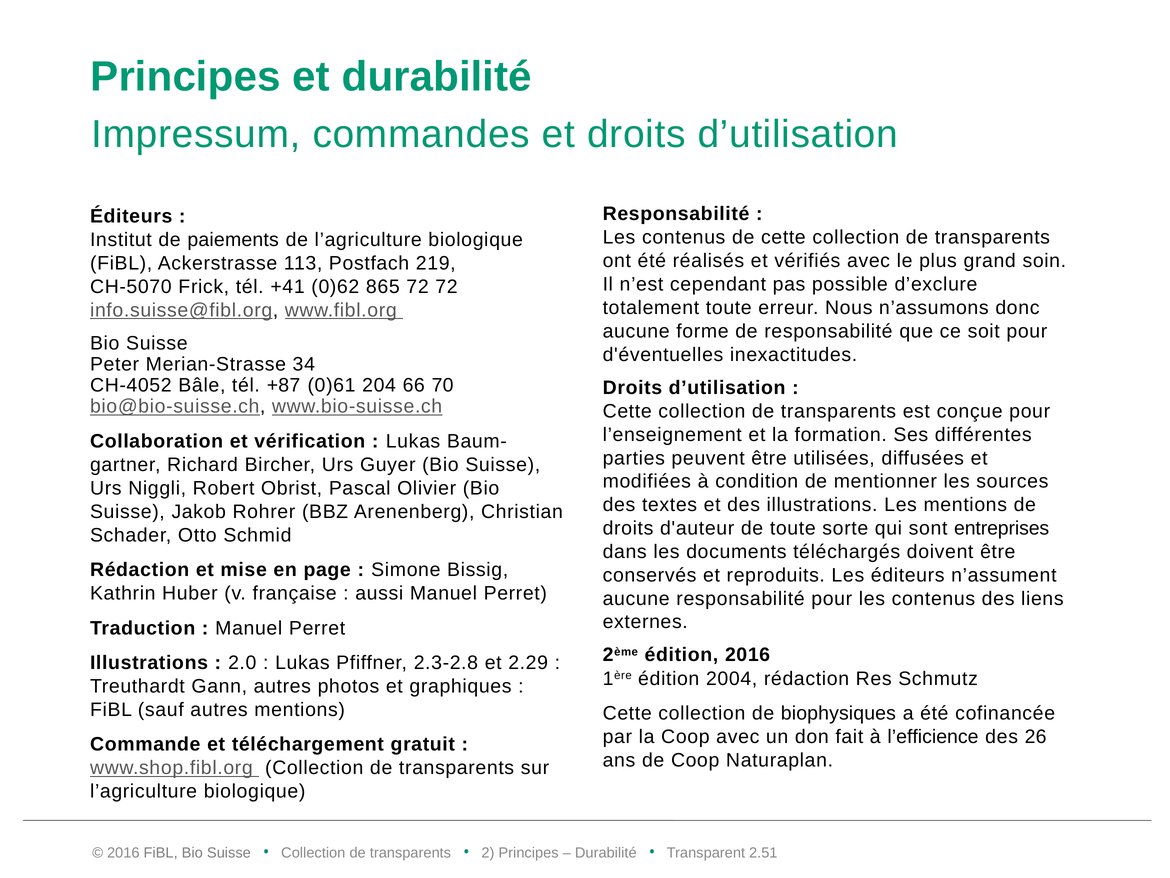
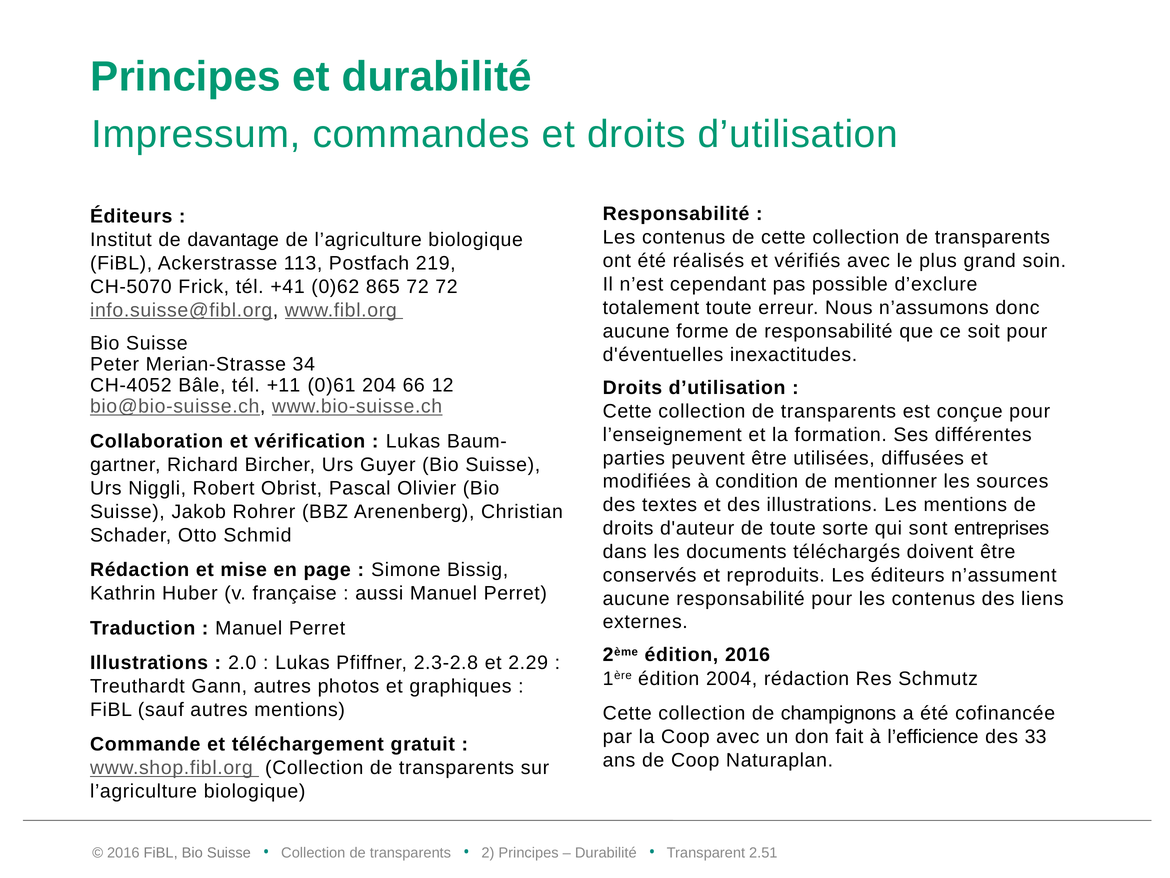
paiements: paiements -> davantage (233, 240)
+87: +87 -> +11 (284, 385)
70: 70 -> 12 (443, 385)
biophysiques: biophysiques -> champignons (838, 713)
26: 26 -> 33 (1036, 737)
